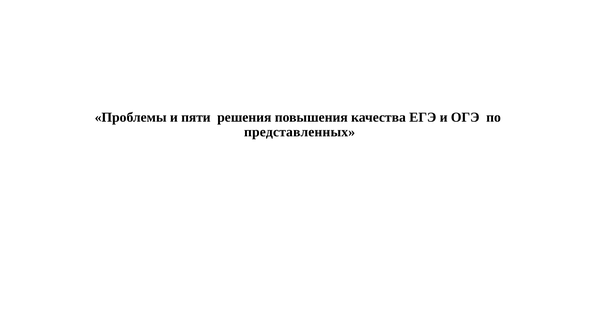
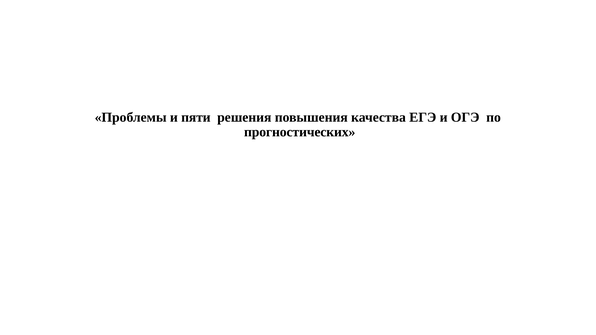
представленных: представленных -> прогностических (300, 132)
